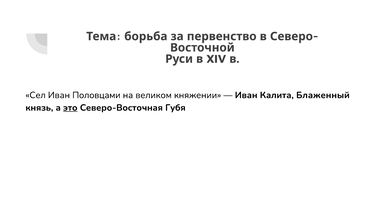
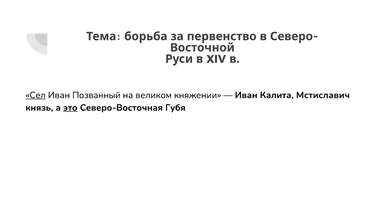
Сел underline: none -> present (36, 95)
Половцами: Половцами -> Позванный (96, 95)
Блаженный: Блаженный -> Мстиславич (323, 95)
